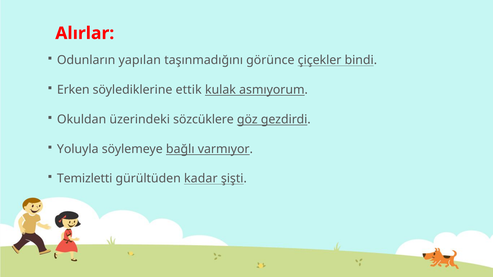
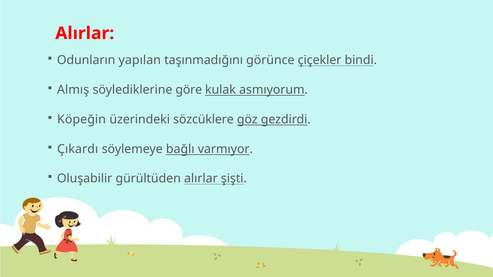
Erken: Erken -> Almış (73, 90)
ettik: ettik -> göre (189, 90)
Okuldan: Okuldan -> Köpeğin (82, 120)
Yoluyla: Yoluyla -> Çıkardı (78, 149)
Temizletti: Temizletti -> Oluşabilir (85, 179)
gürültüden kadar: kadar -> alırlar (201, 179)
